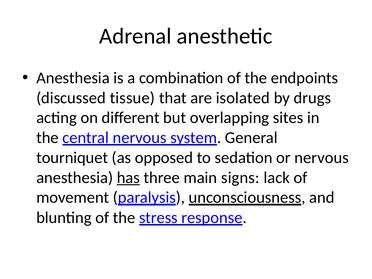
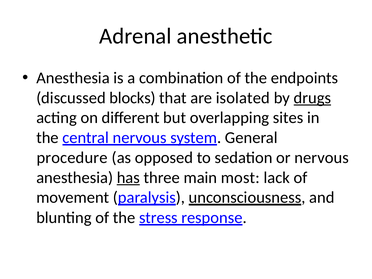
tissue: tissue -> blocks (133, 98)
drugs underline: none -> present (312, 98)
tourniquet: tourniquet -> procedure (72, 158)
signs: signs -> most (240, 178)
